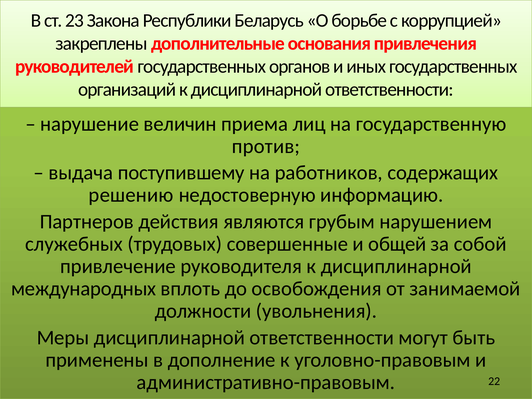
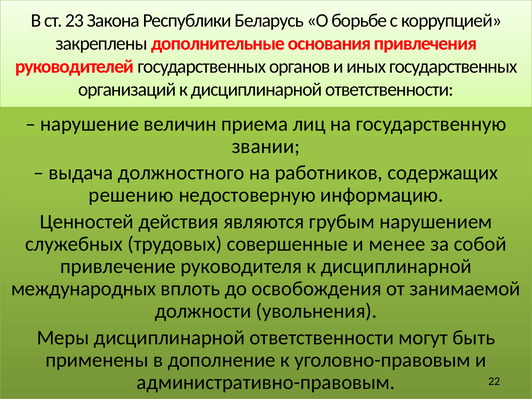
против: против -> звании (266, 146)
поступившему: поступившему -> должностного (181, 173)
Партнеров: Партнеров -> Ценностей (87, 222)
общей: общей -> менее (397, 244)
